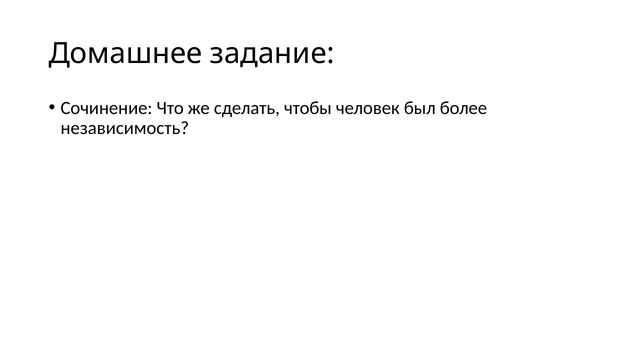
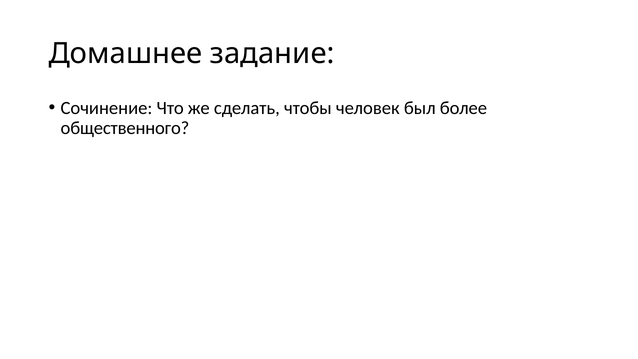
независимость: независимость -> общественного (125, 128)
